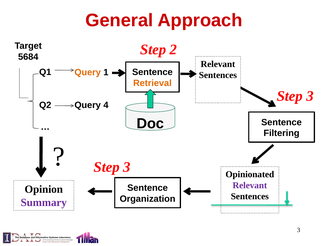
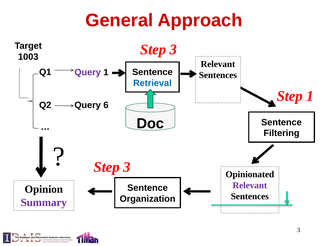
2: 2 -> 3 (173, 50)
5684: 5684 -> 1003 (28, 57)
Query colour: orange -> purple (88, 72)
Retrieval colour: orange -> blue (152, 83)
3: 3 -> 1 (310, 96)
4: 4 -> 6 (106, 105)
